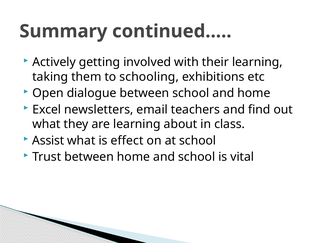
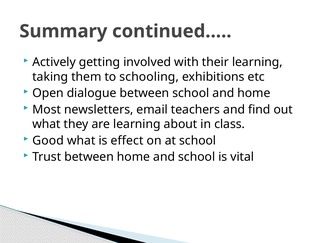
Excel: Excel -> Most (47, 110)
Assist: Assist -> Good (48, 141)
